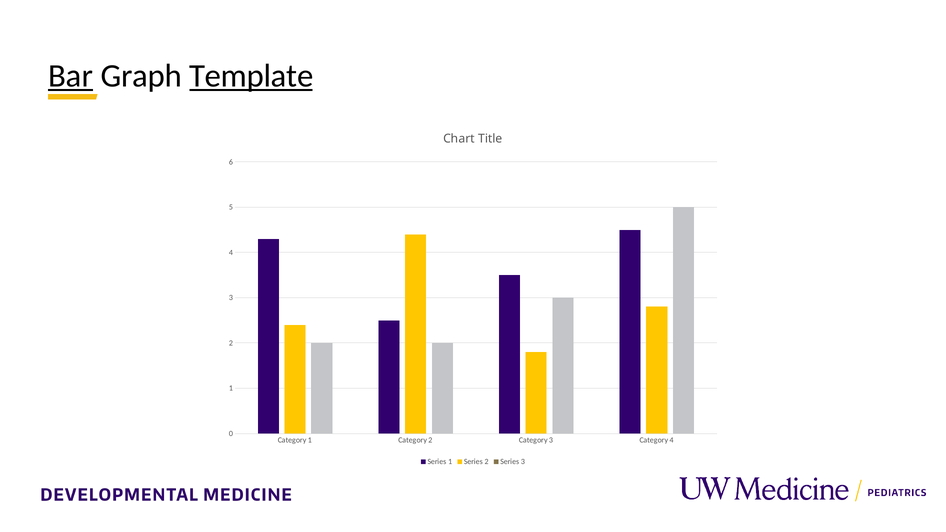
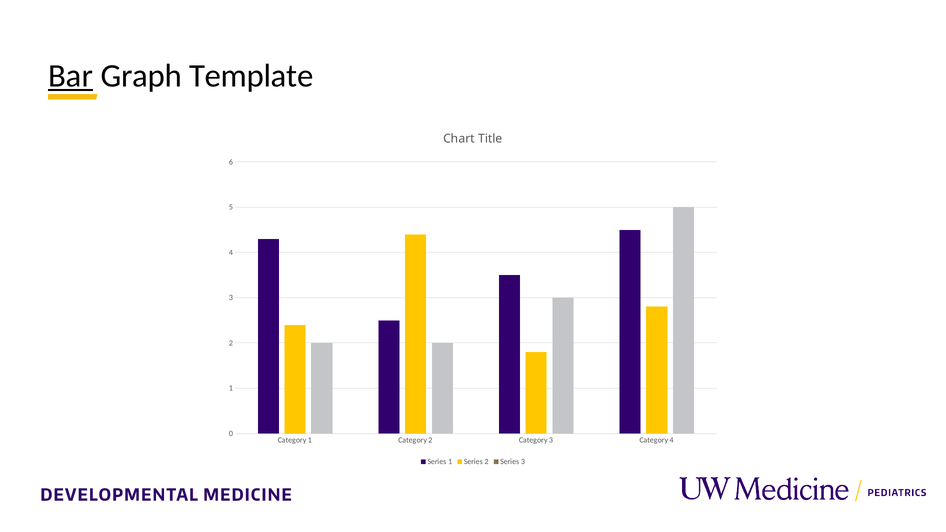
Template underline: present -> none (251, 76)
